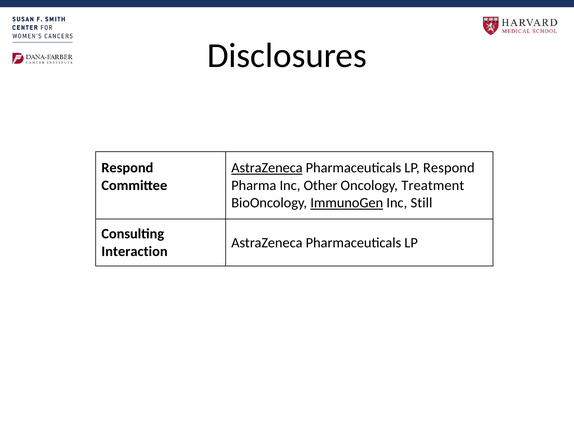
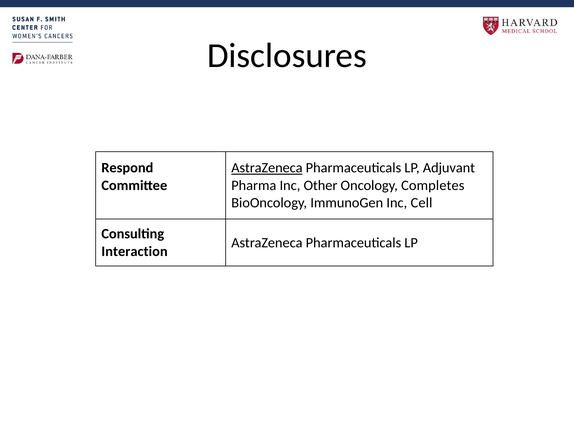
LP Respond: Respond -> Adjuvant (449, 168)
Treatment: Treatment -> Completes (433, 186)
ImmunoGen underline: present -> none (347, 203)
Still: Still -> Cell (422, 203)
